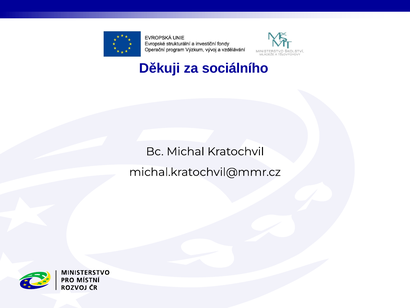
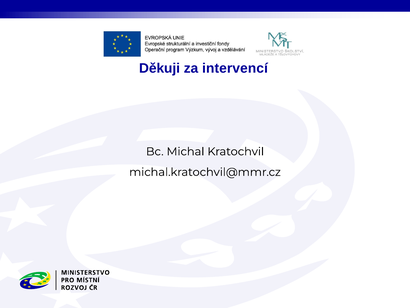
sociálního: sociálního -> intervencí (235, 68)
